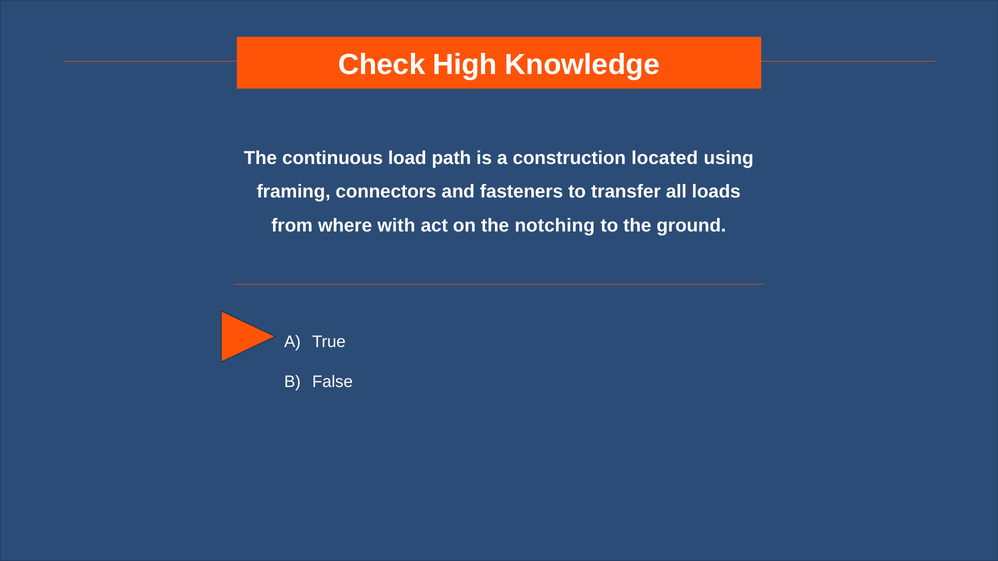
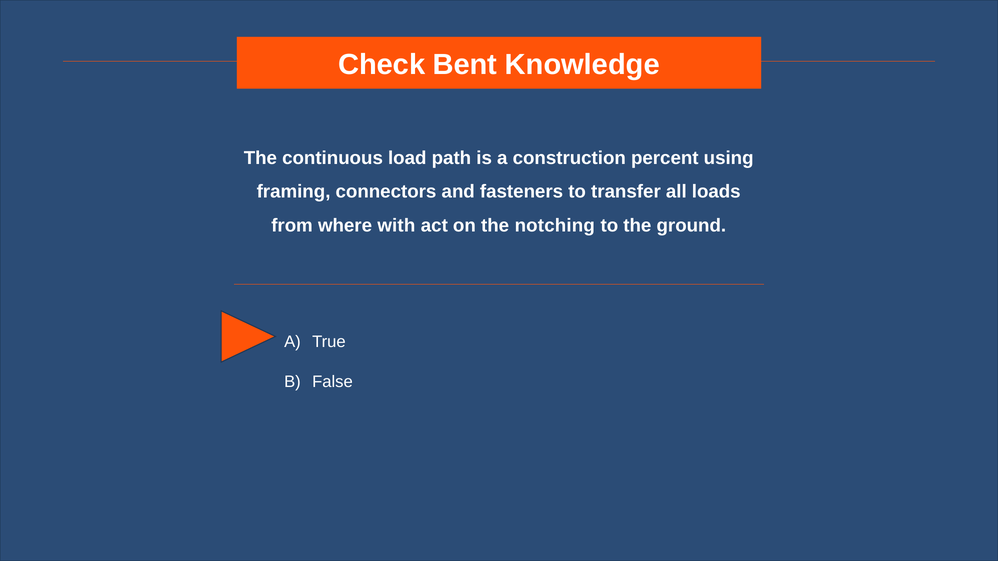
High: High -> Bent (465, 65)
located: located -> percent (665, 158)
